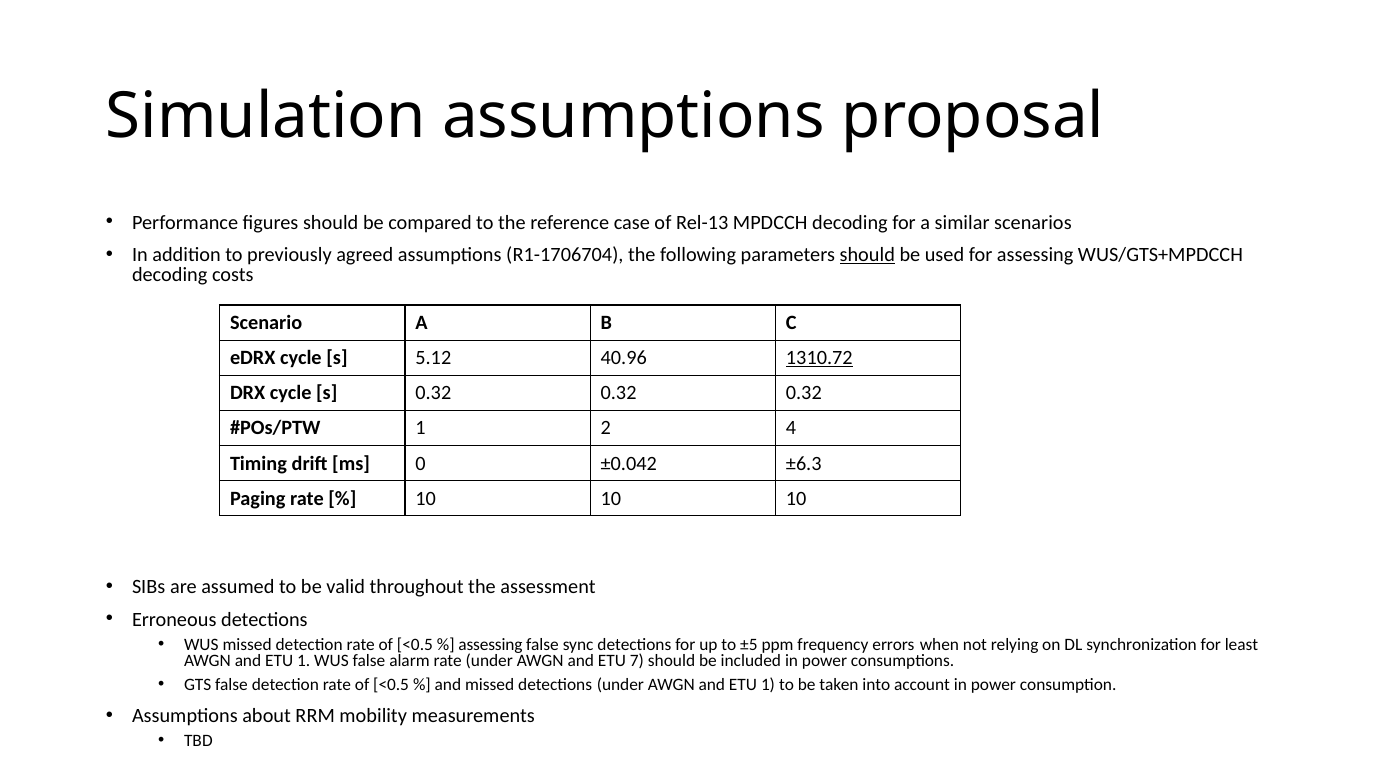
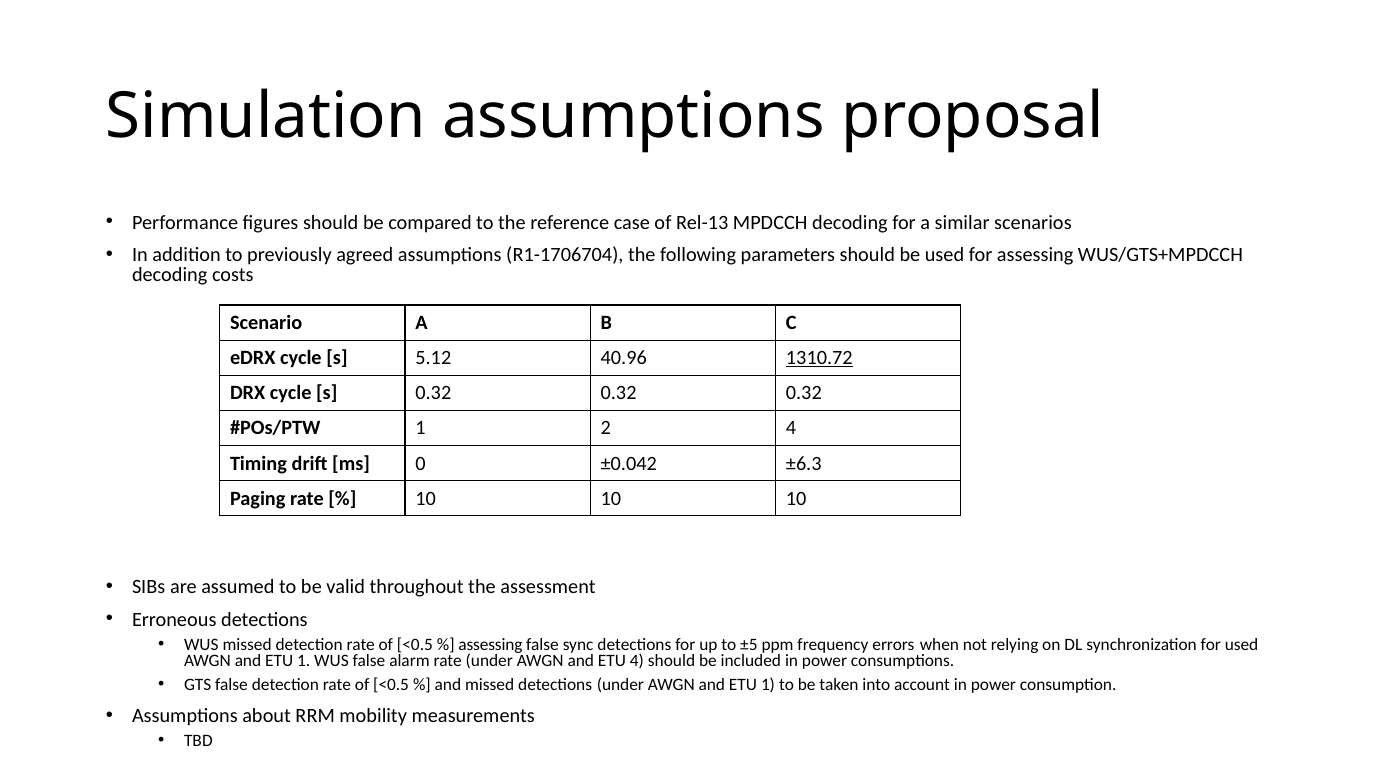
should underline: present -> none (867, 255)
for least: least -> used (1241, 644)
ETU 7: 7 -> 4 (637, 661)
